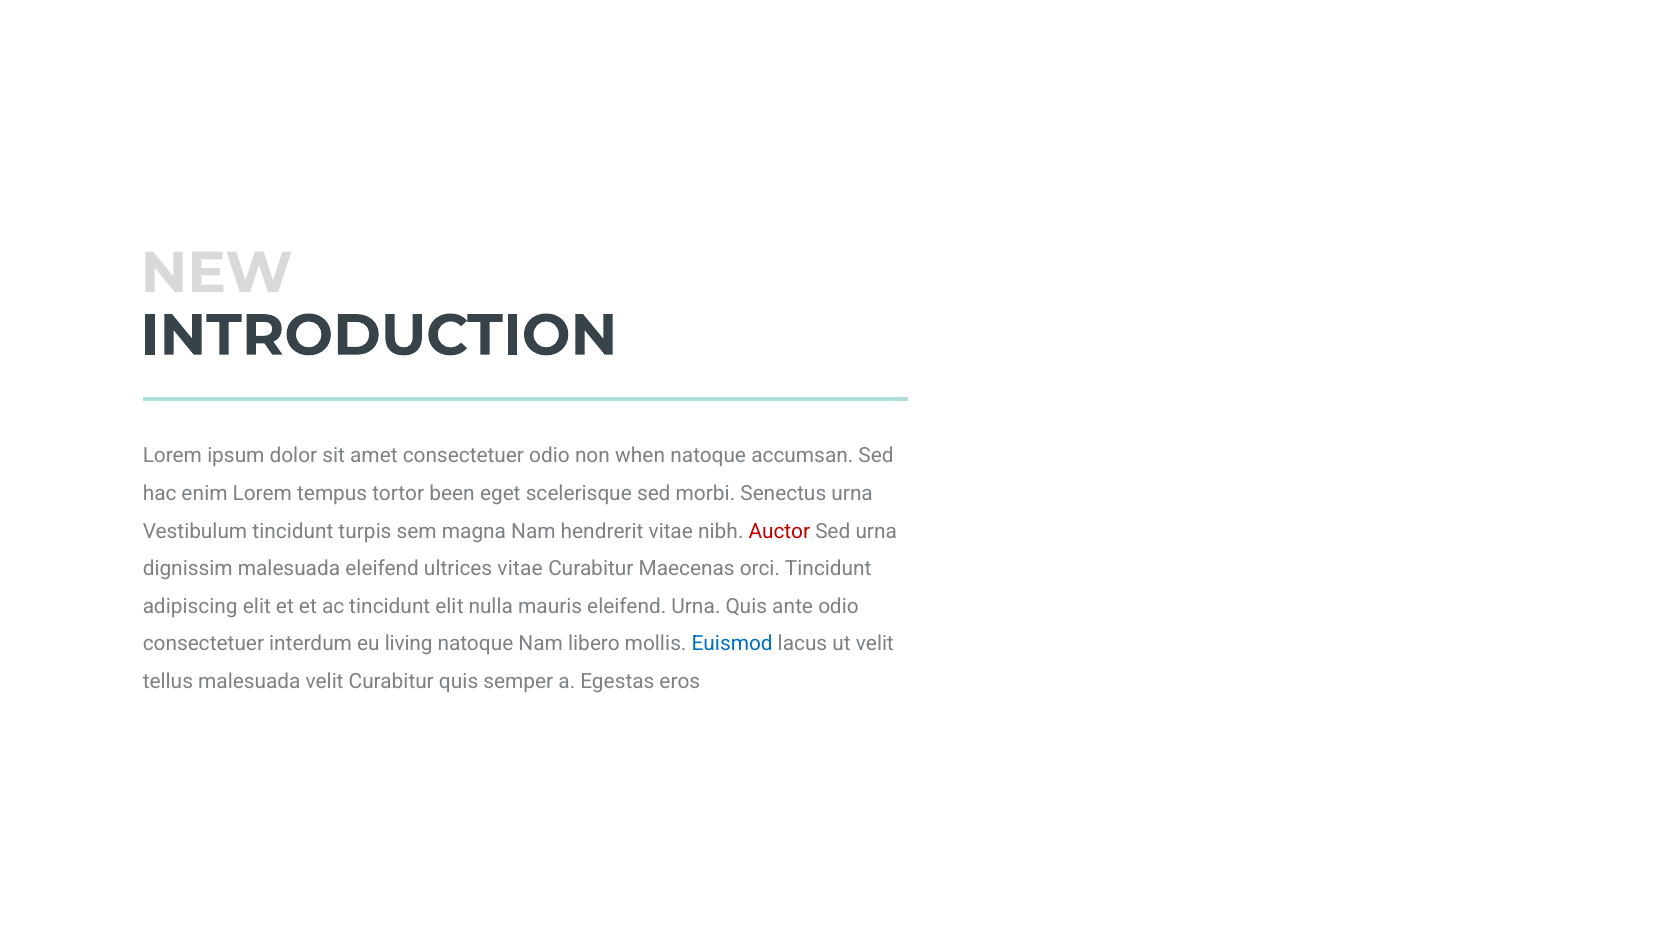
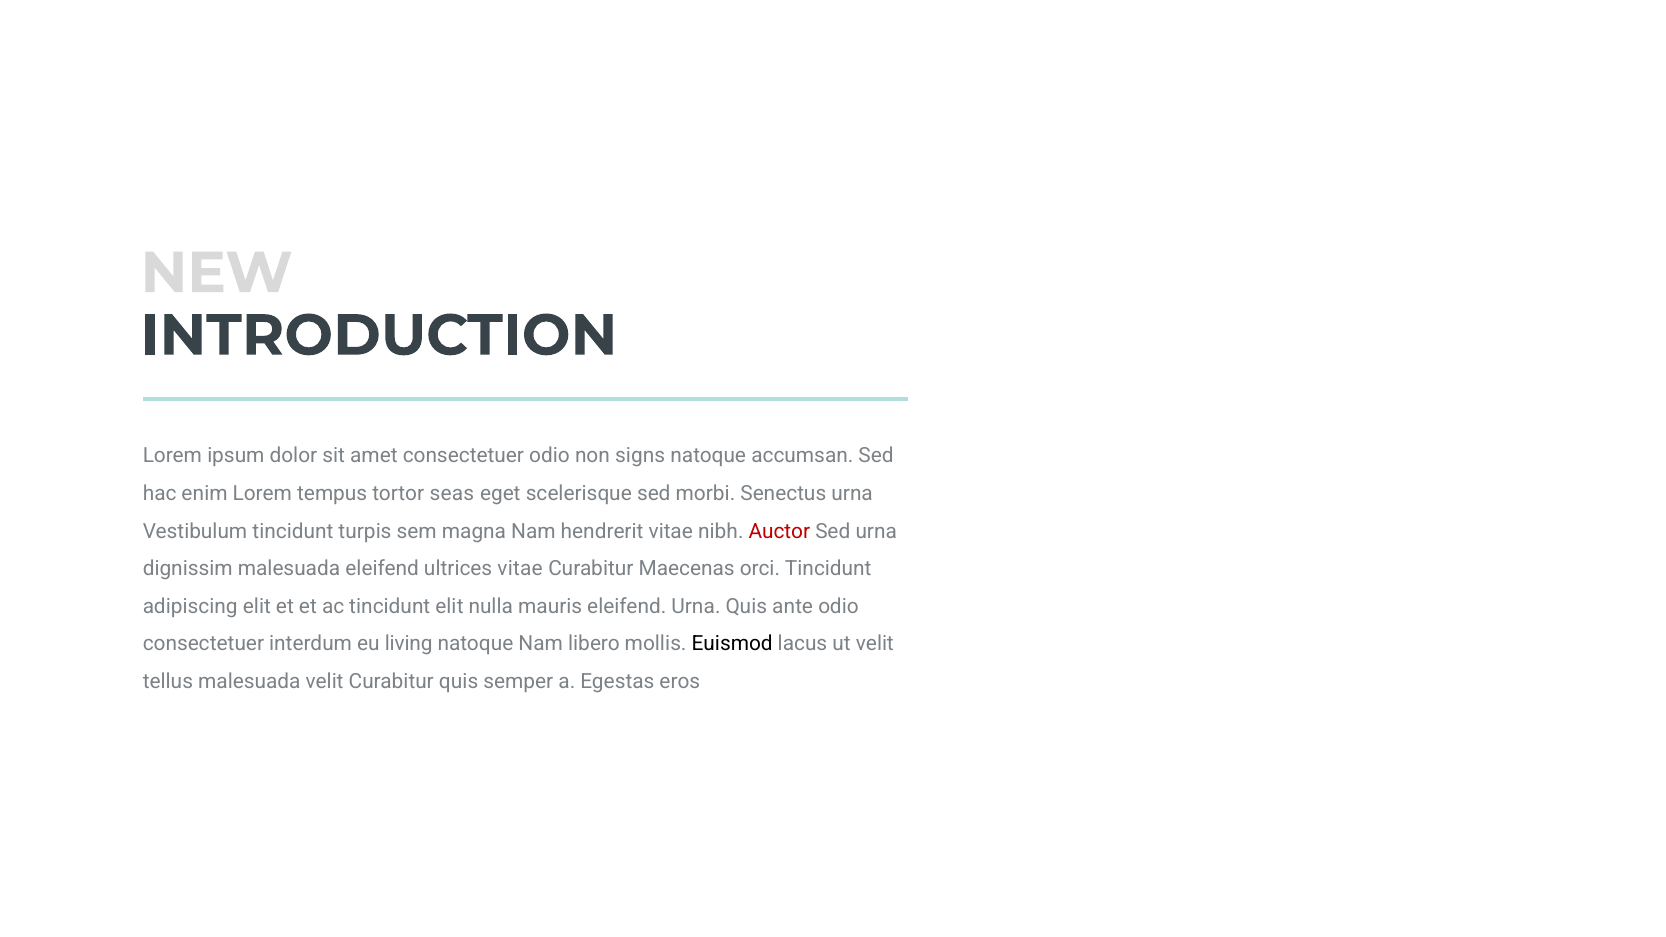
when: when -> signs (640, 456)
been: been -> seas (452, 494)
Euismod colour: blue -> black (732, 644)
